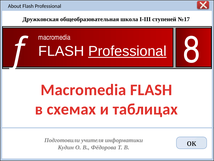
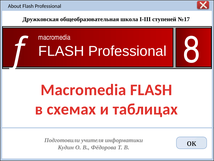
Professional underline: present -> none (127, 51)
